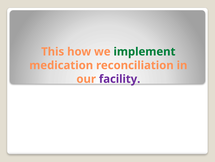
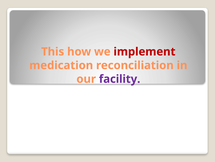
implement colour: green -> red (144, 51)
